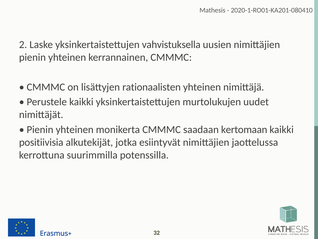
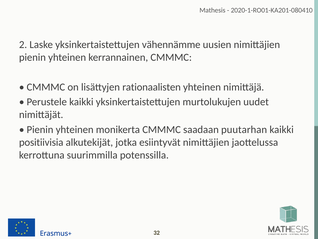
vahvistuksella: vahvistuksella -> vähennämme (171, 45)
kertomaan: kertomaan -> puutarhan (244, 129)
